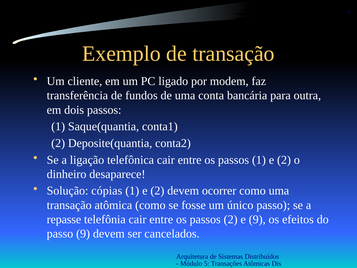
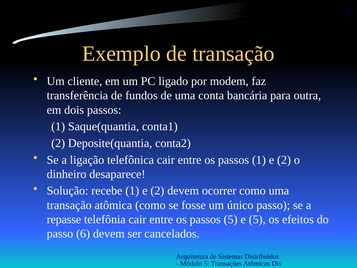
cópias: cópias -> recebe (107, 191)
passos 2: 2 -> 5 (231, 219)
e 9: 9 -> 5 (257, 219)
passo 9: 9 -> 6 (83, 233)
